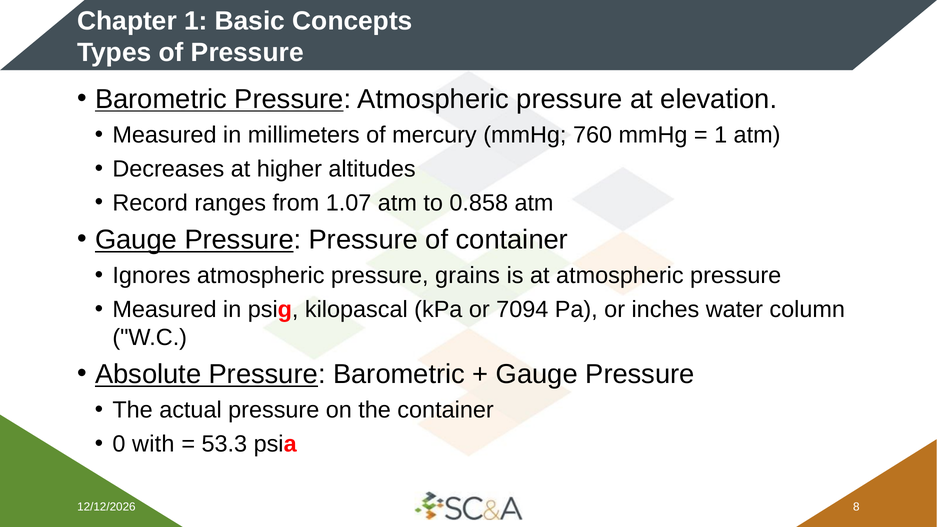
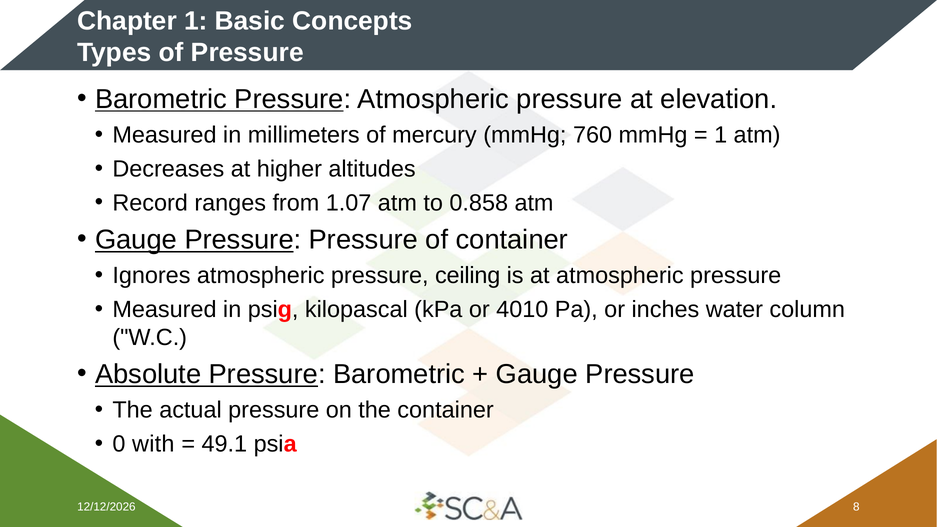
grains: grains -> ceiling (468, 276)
7094: 7094 -> 4010 (522, 310)
53.3: 53.3 -> 49.1 (224, 444)
